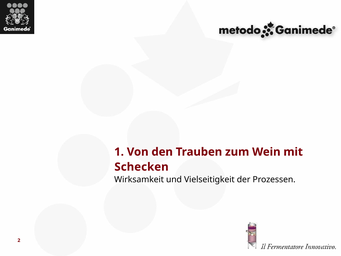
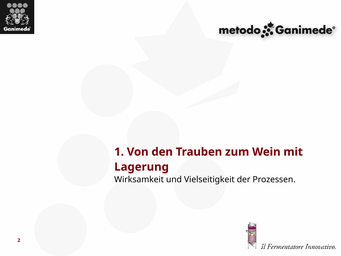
Schecken: Schecken -> Lagerung (142, 167)
